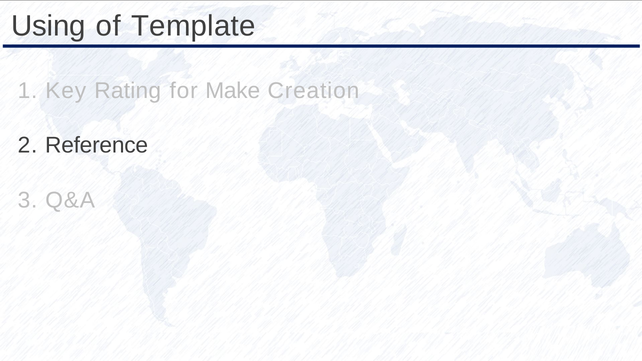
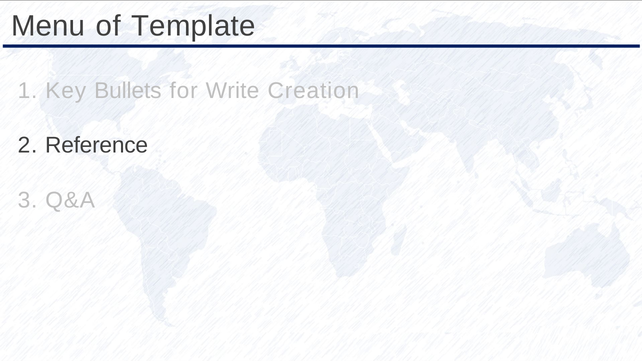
Using: Using -> Menu (48, 26)
Rating: Rating -> Bullets (128, 91)
Make: Make -> Write (232, 91)
